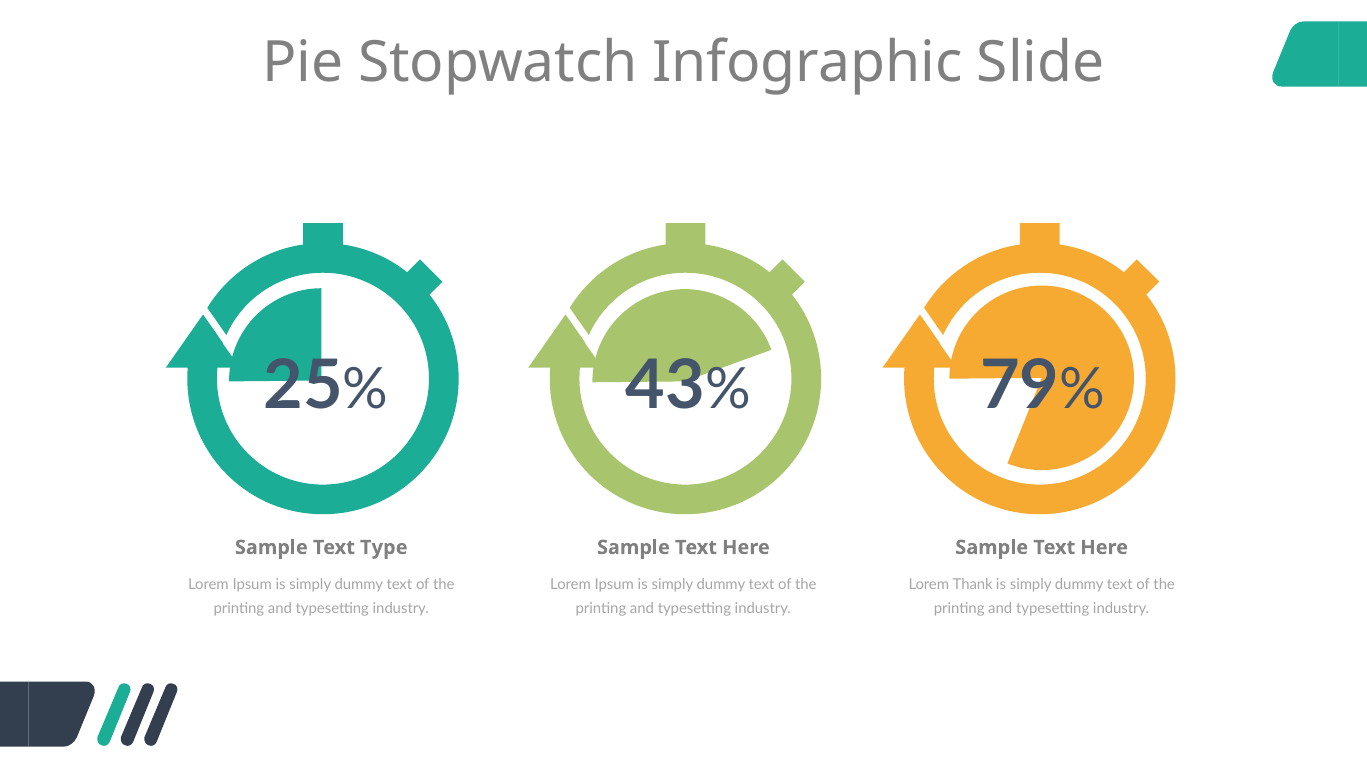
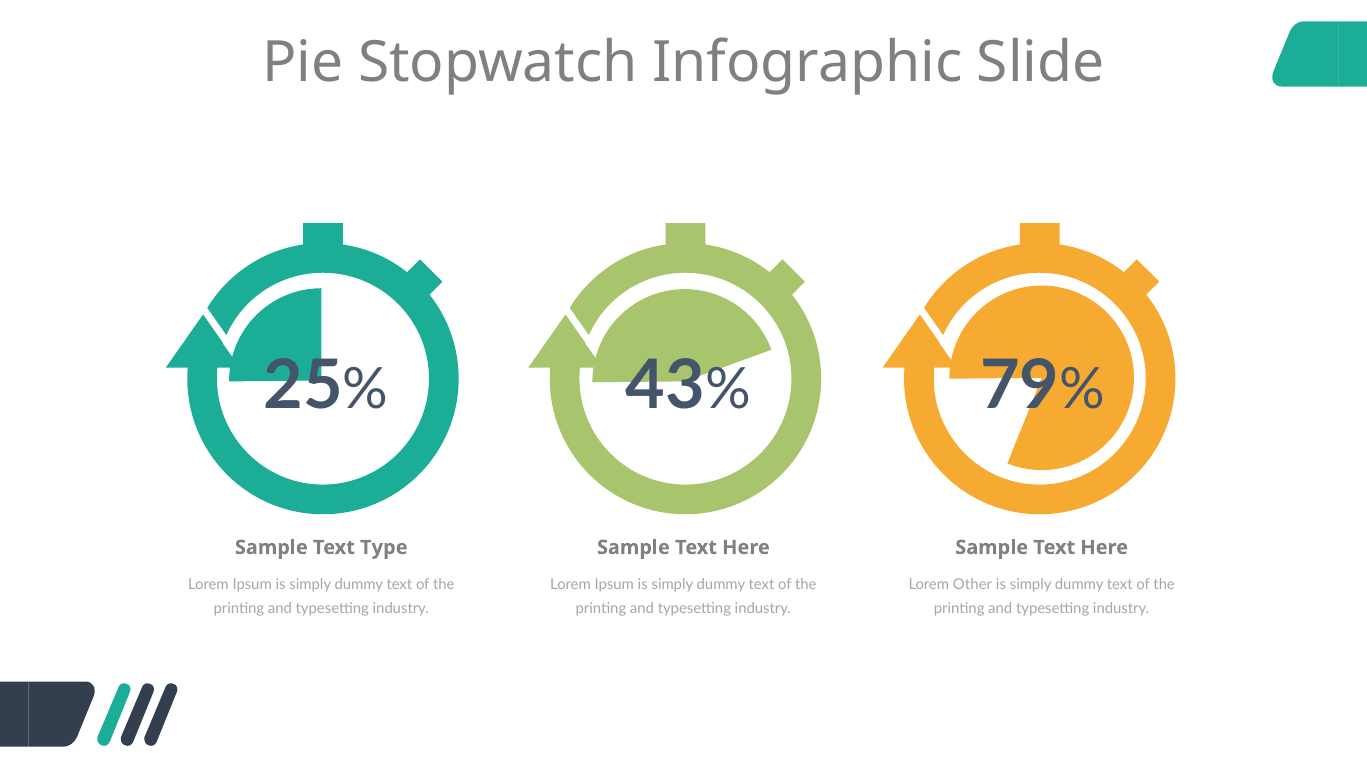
Thank: Thank -> Other (973, 585)
